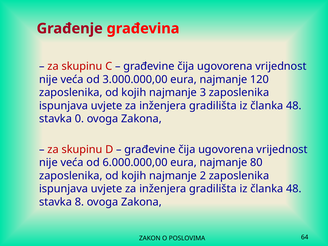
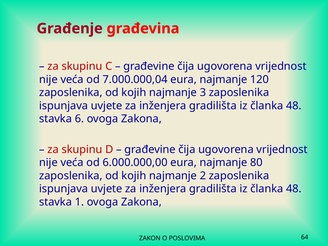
3.000.000,00: 3.000.000,00 -> 7.000.000,04 (135, 79)
0: 0 -> 6 (79, 119)
8: 8 -> 1 (79, 202)
